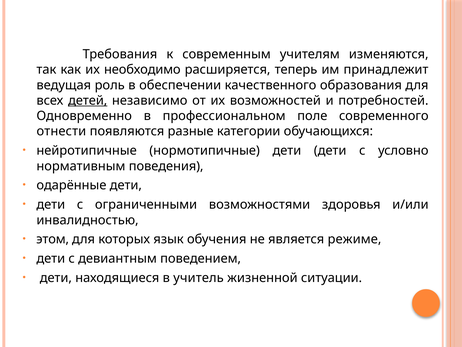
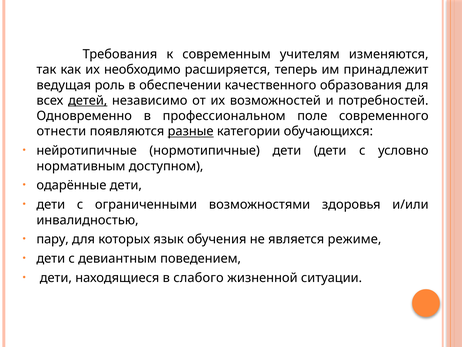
разные underline: none -> present (191, 131)
поведения: поведения -> доступном (166, 166)
этом: этом -> пару (53, 239)
учитель: учитель -> слабого (199, 278)
